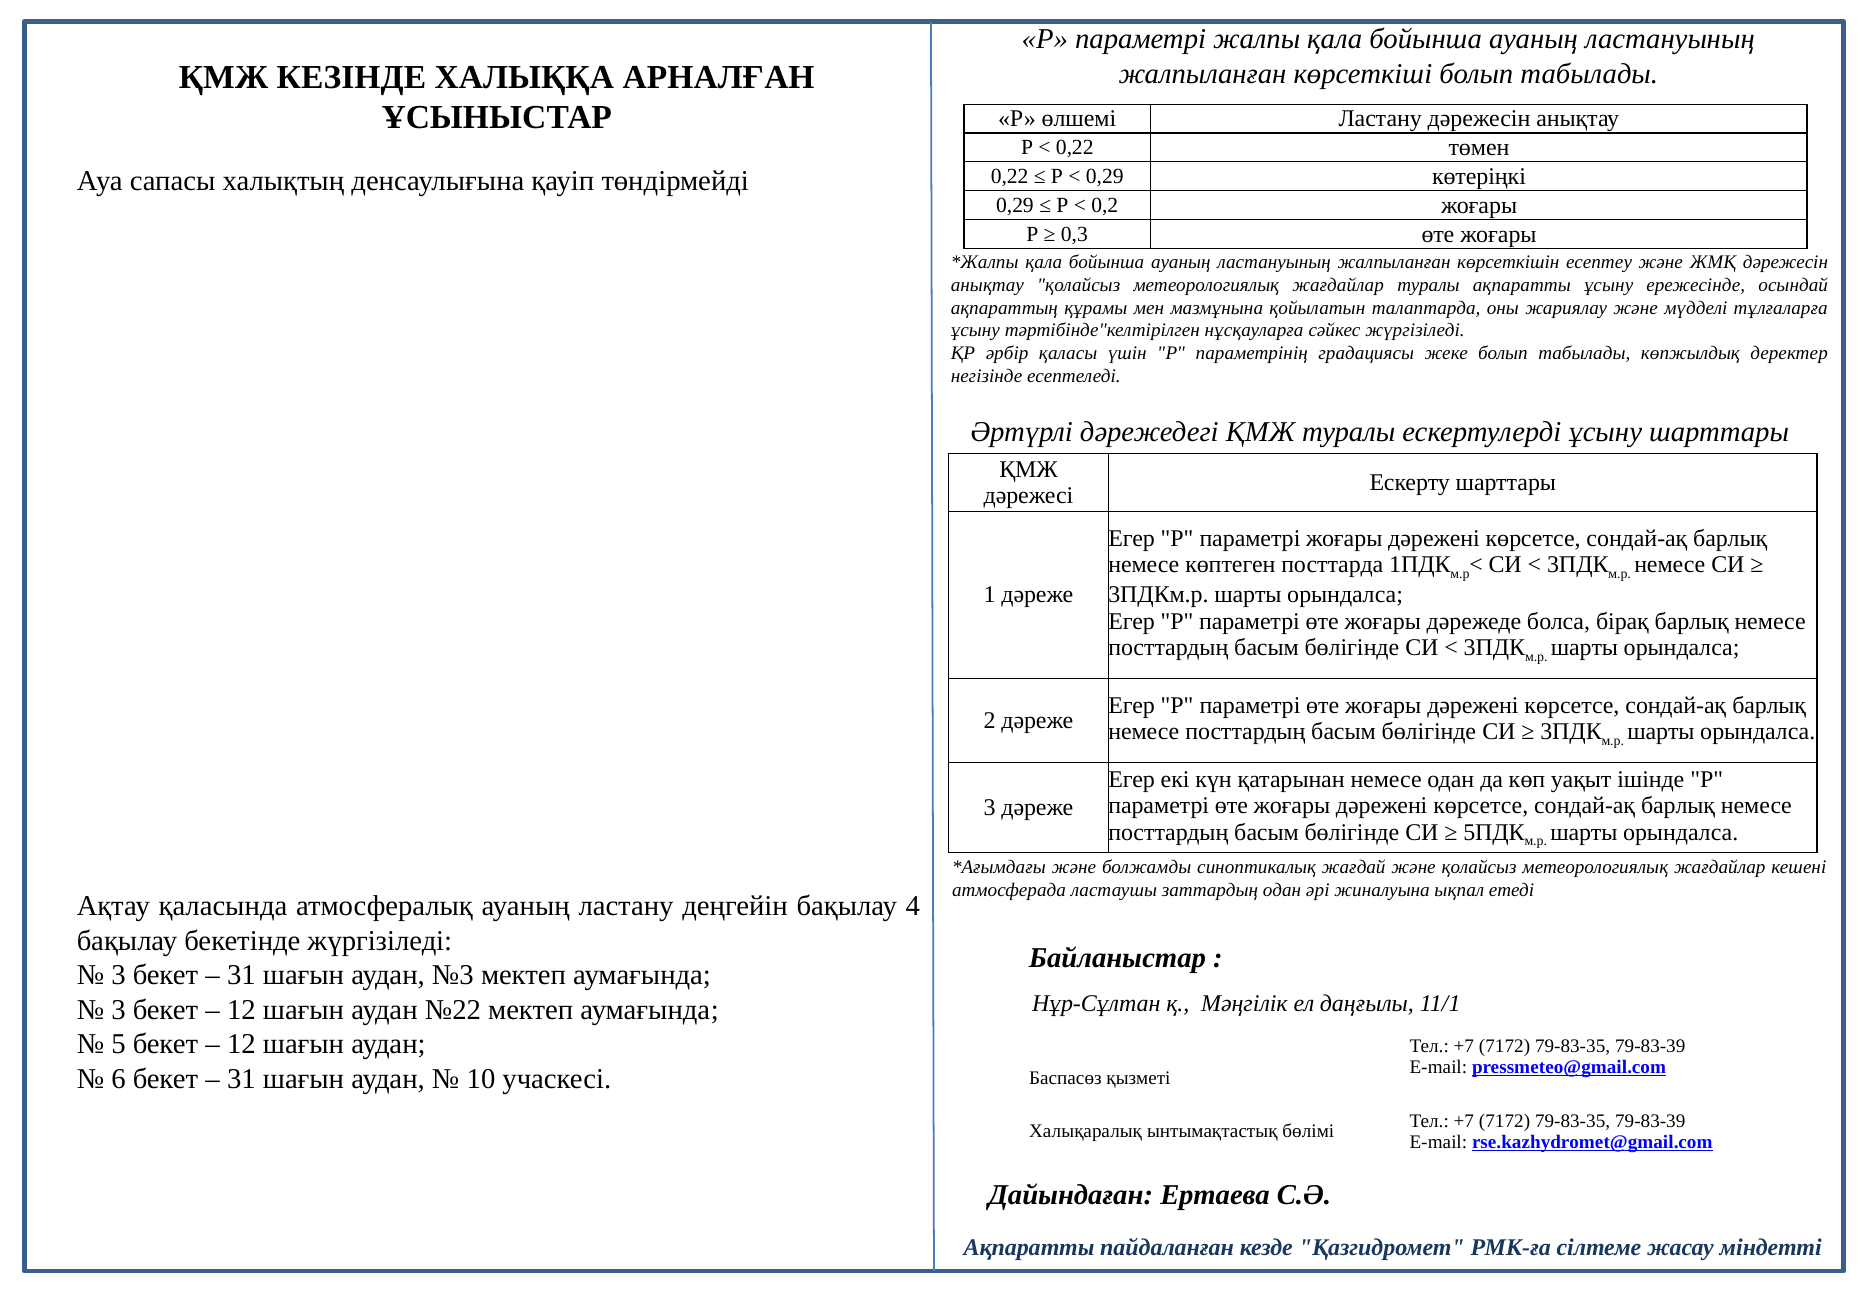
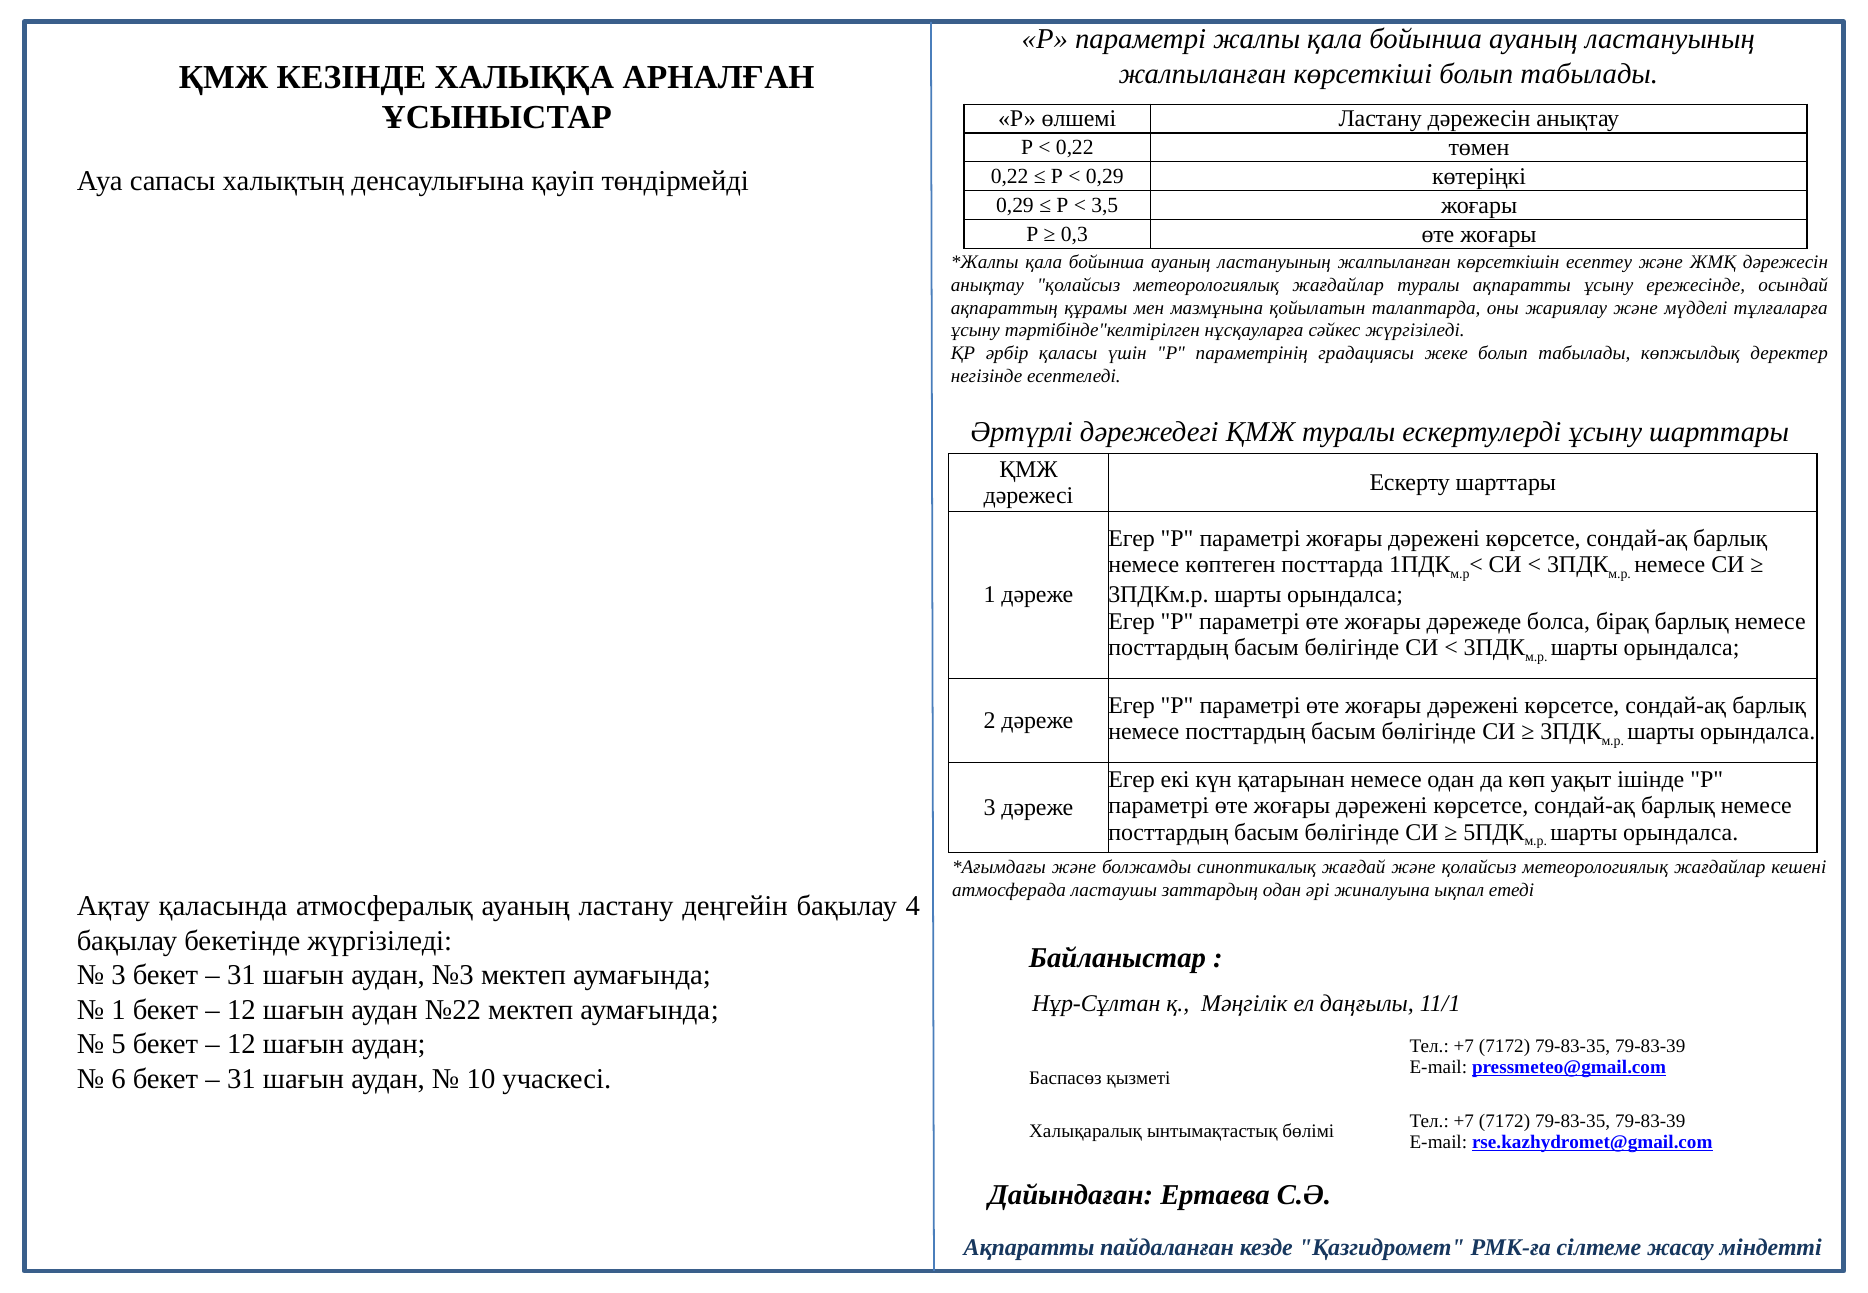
0,2: 0,2 -> 3,5 (1105, 205)
3: 3 -> 1 (118, 1010)
